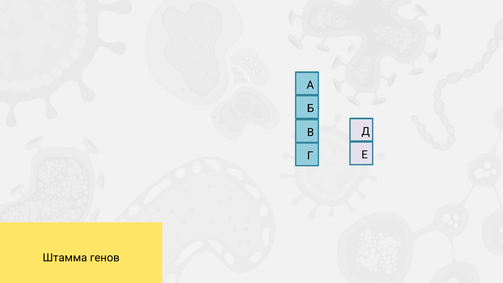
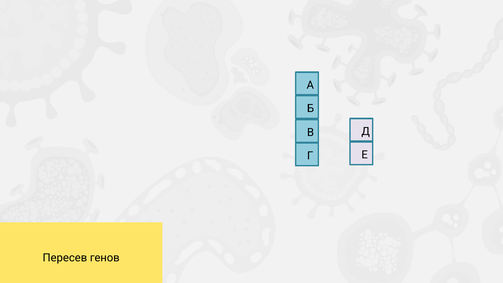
Штамма: Штамма -> Пересев (65, 258)
